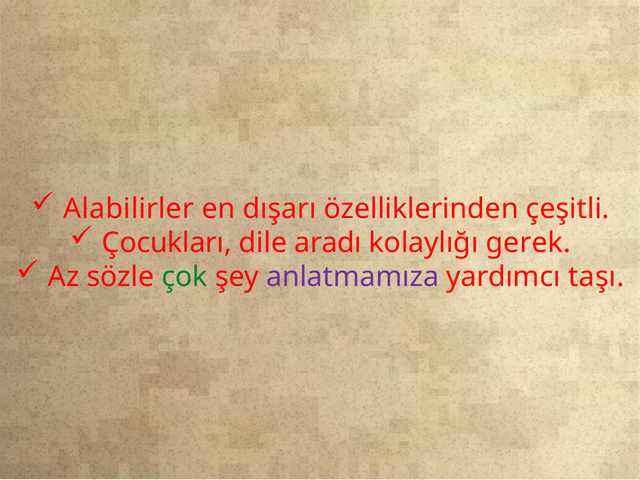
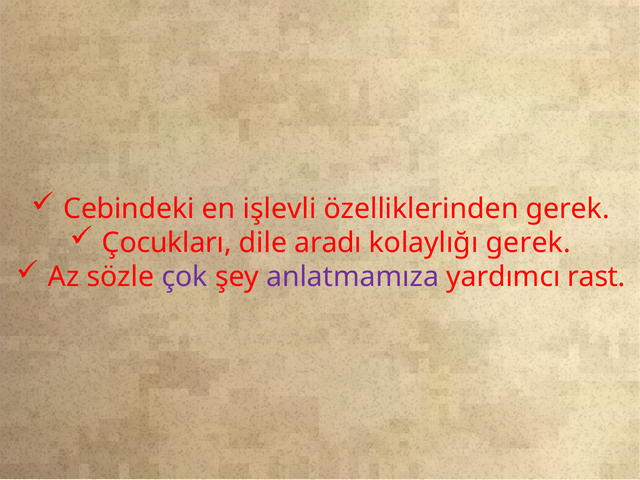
Alabilirler: Alabilirler -> Cebindeki (129, 209)
dışarı: dışarı -> işlevli (280, 209)
özelliklerinden çeşitli: çeşitli -> gerek (568, 209)
çok colour: green -> purple (185, 277)
taşı: taşı -> rast (597, 277)
